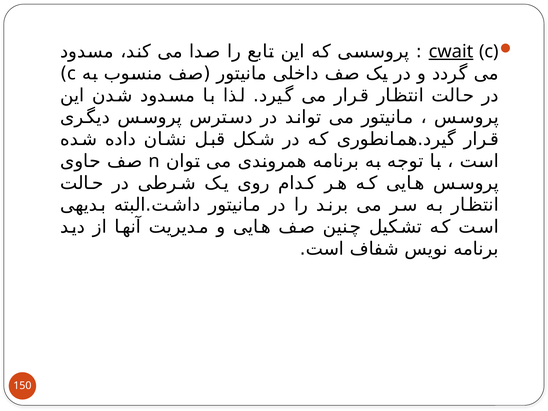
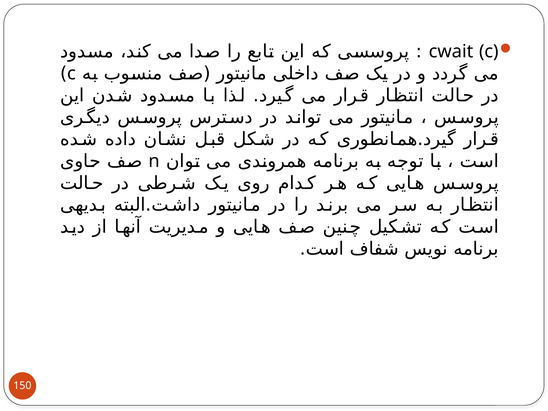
cwait underline: present -> none (451, 51)
